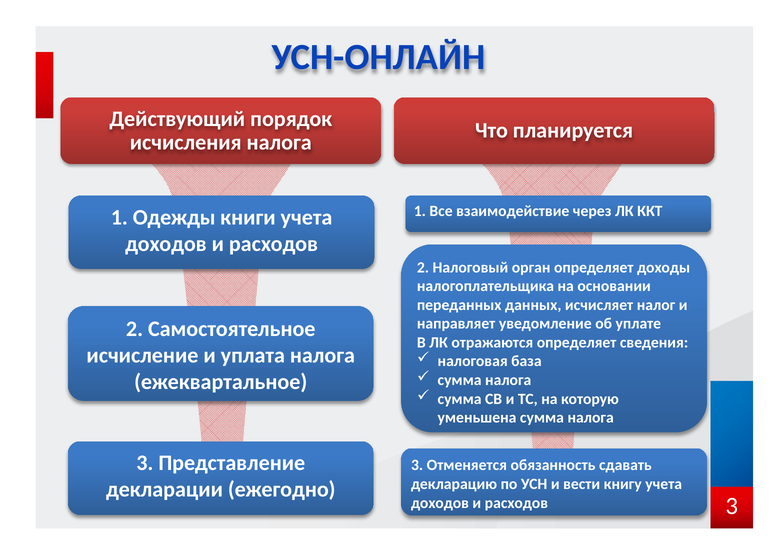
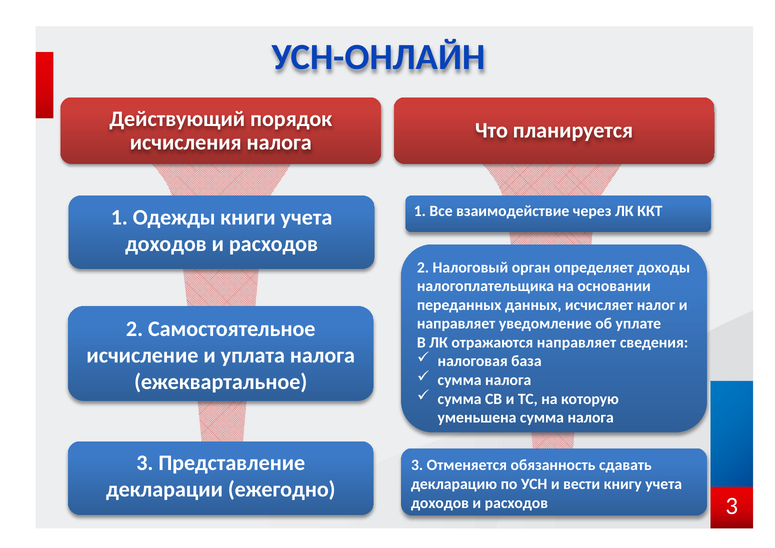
отражаются определяет: определяет -> направляет (577, 343)
